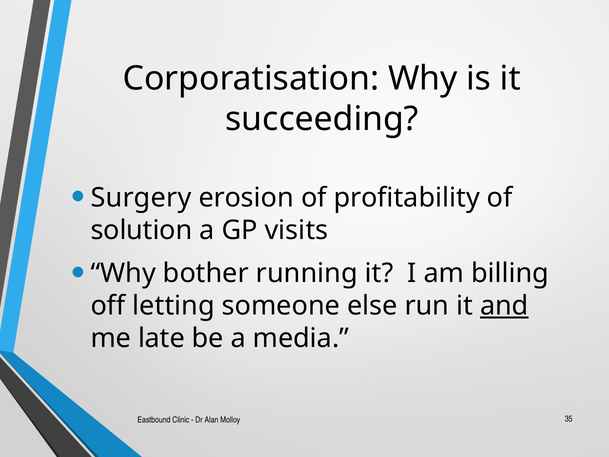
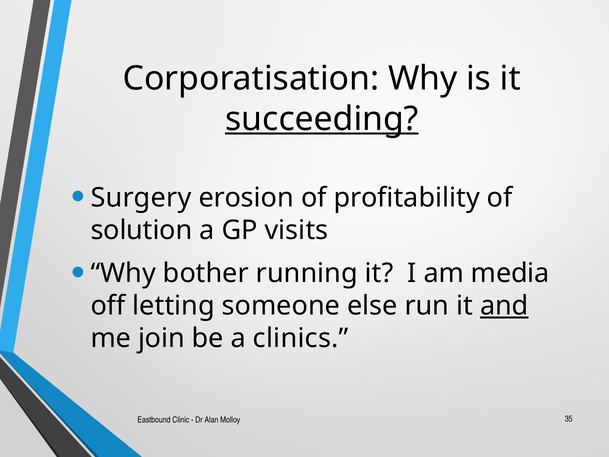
succeeding underline: none -> present (322, 119)
billing: billing -> media (510, 273)
late: late -> join (161, 338)
media: media -> clinics (301, 338)
